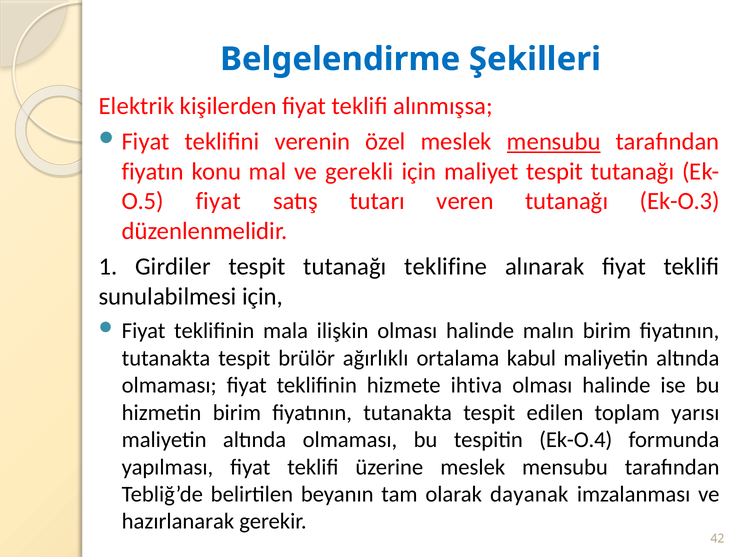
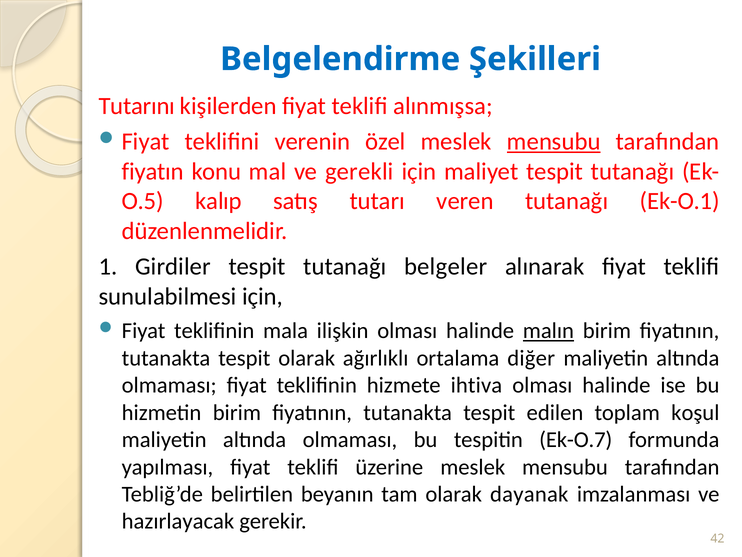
Elektrik: Elektrik -> Tutarını (137, 106)
fiyat: fiyat -> kalıp (219, 201)
Ek-O.3: Ek-O.3 -> Ek-O.1 (680, 201)
teklifine: teklifine -> belgeler (446, 267)
malın underline: none -> present (548, 331)
tespit brülör: brülör -> olarak (307, 358)
kabul: kabul -> diğer (531, 358)
yarısı: yarısı -> koşul (695, 412)
Ek-O.4: Ek-O.4 -> Ek-O.7 (576, 440)
hazırlanarak: hazırlanarak -> hazırlayacak (178, 521)
